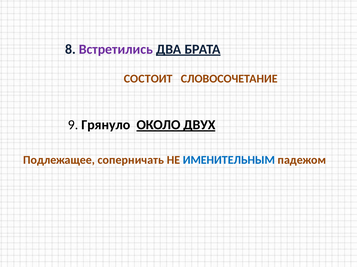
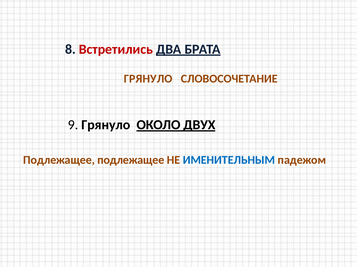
Встретились colour: purple -> red (116, 49)
СОСТОИТ: СОСТОИТ -> ГРЯНУЛО (148, 79)
Подлежащее соперничать: соперничать -> подлежащее (131, 160)
